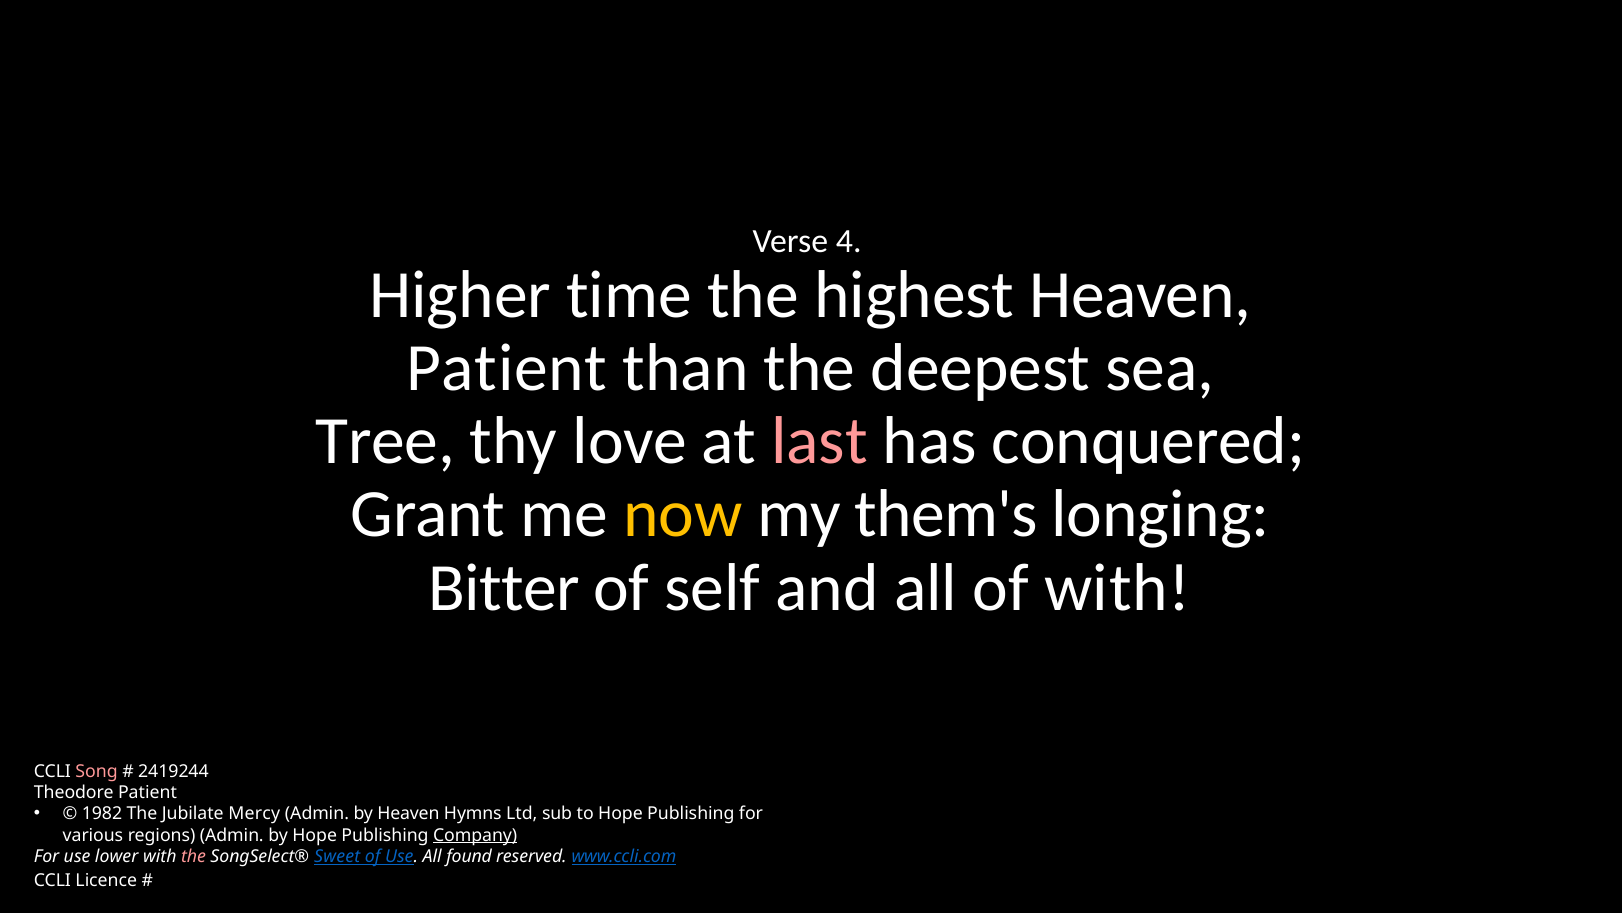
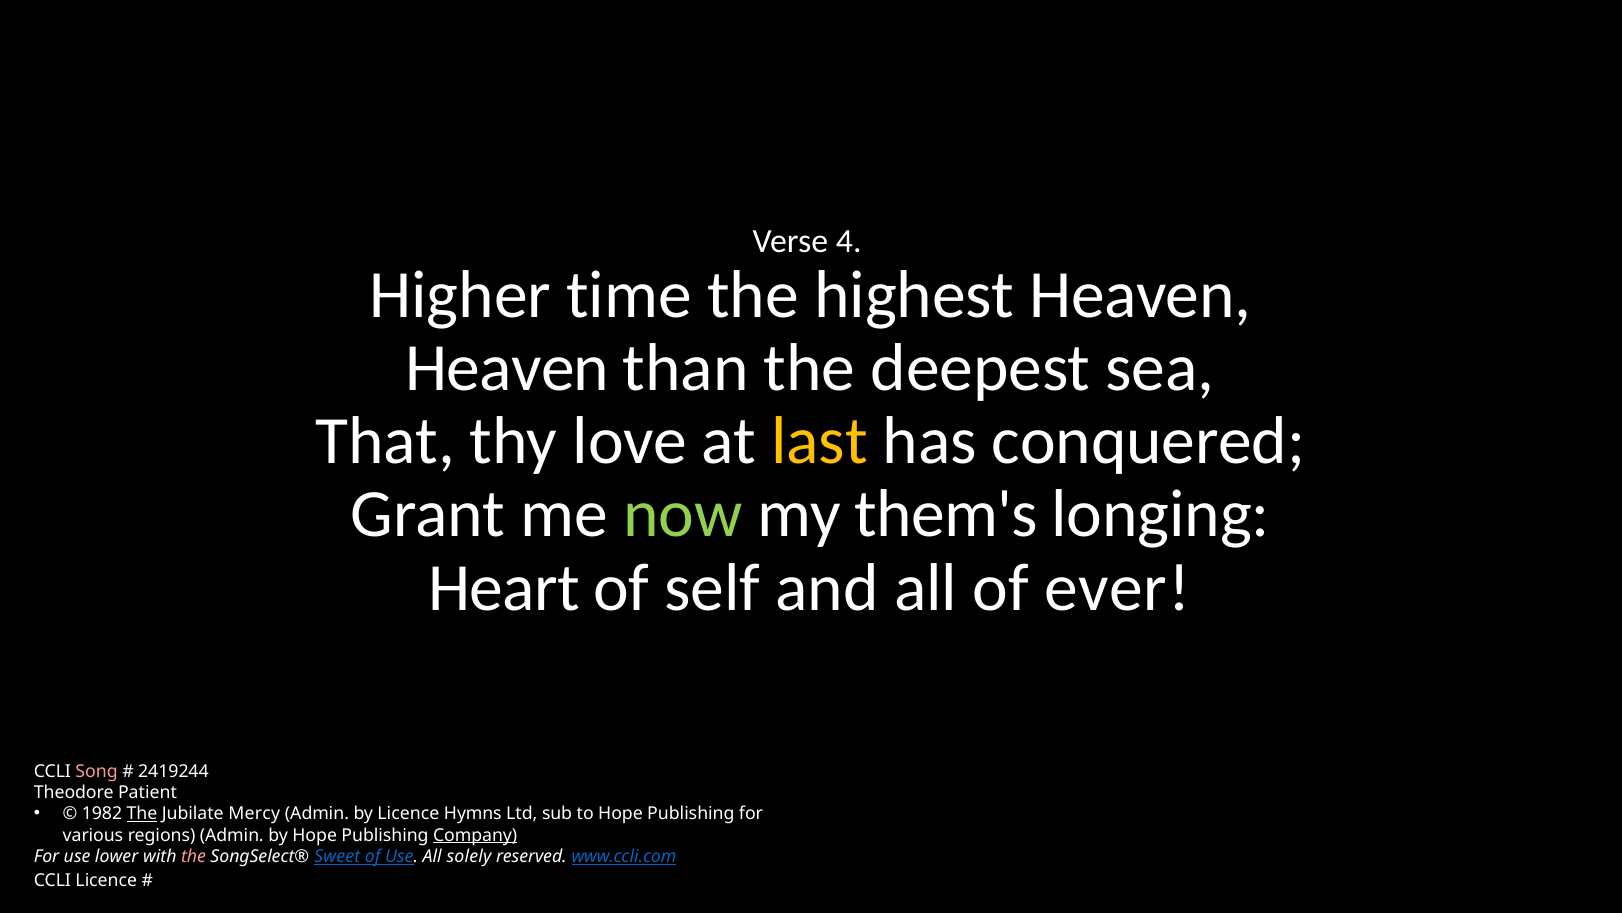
Patient: Patient -> Heaven (507, 368)
Tree: Tree -> That (385, 441)
last colour: pink -> yellow (819, 441)
now colour: yellow -> light green (683, 514)
Bitter: Bitter -> Heart (504, 587)
of with: with -> ever (1117, 587)
The underline: none -> present (142, 813)
by Heaven: Heaven -> Licence (408, 813)
found: found -> solely (469, 856)
